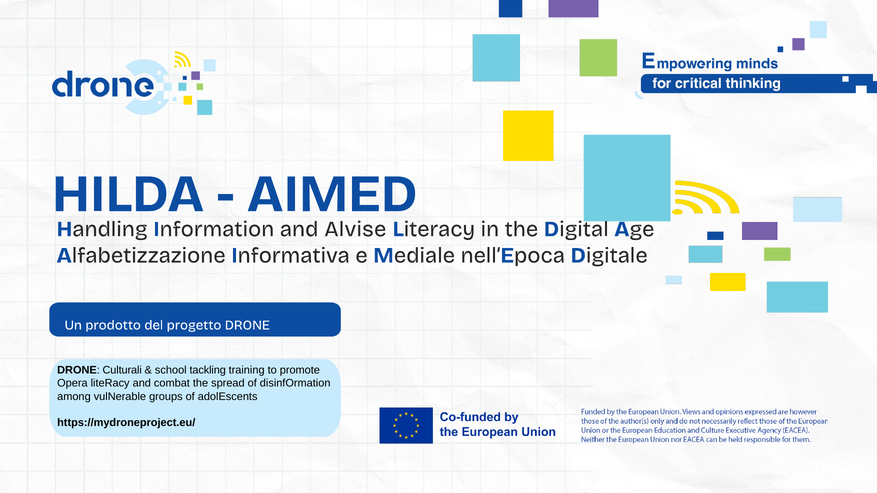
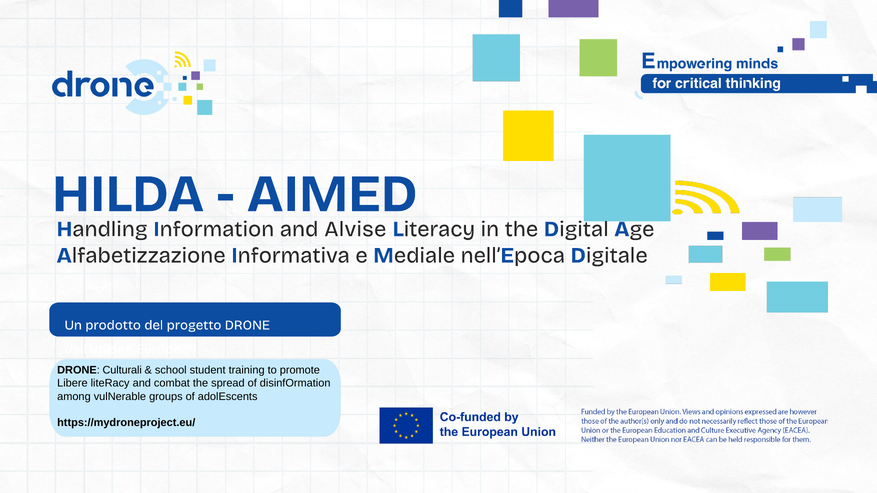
tackling: tackling -> student (208, 370)
Opera: Opera -> Libere (72, 384)
